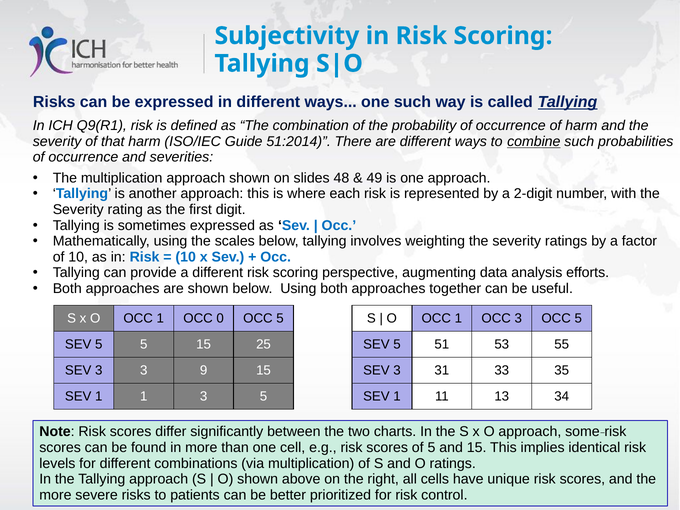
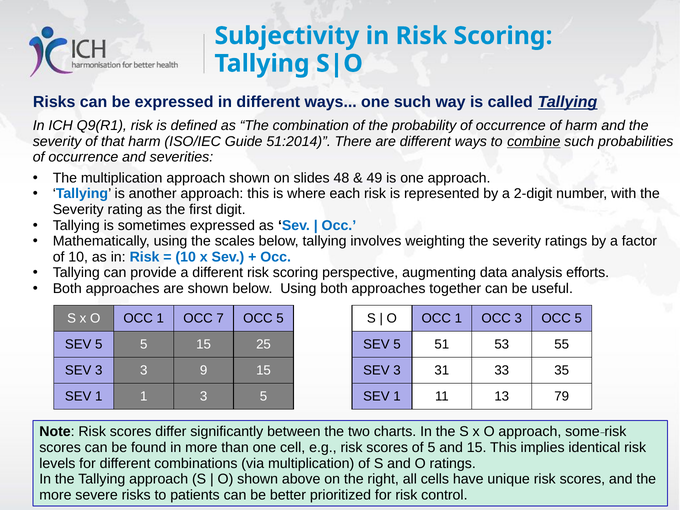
0: 0 -> 7 (220, 318)
34: 34 -> 79 (562, 397)
